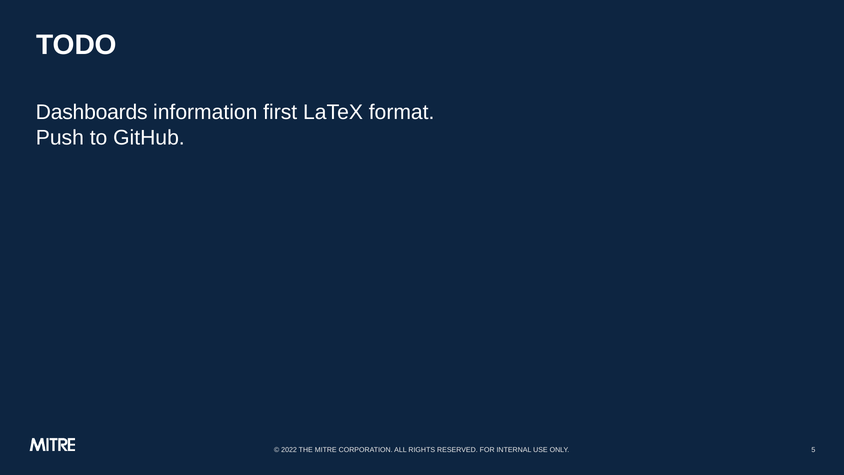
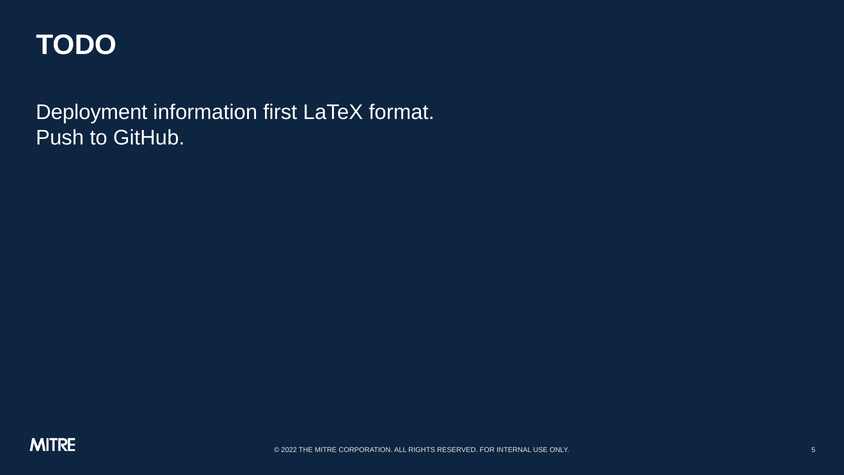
Dashboards: Dashboards -> Deployment (92, 112)
